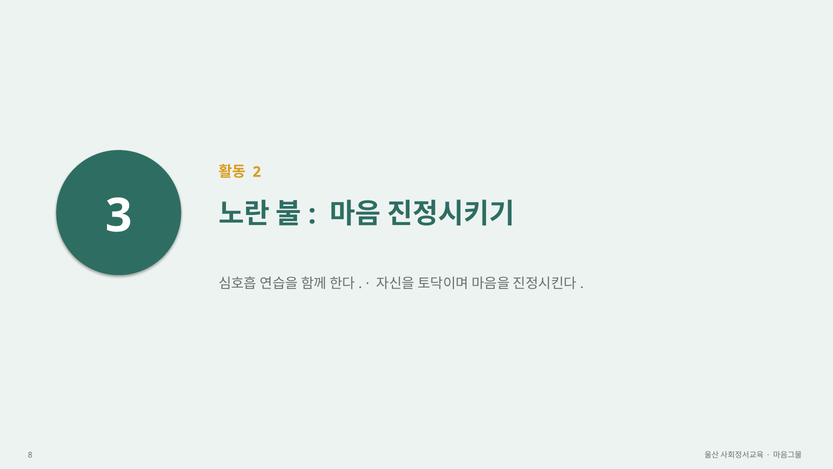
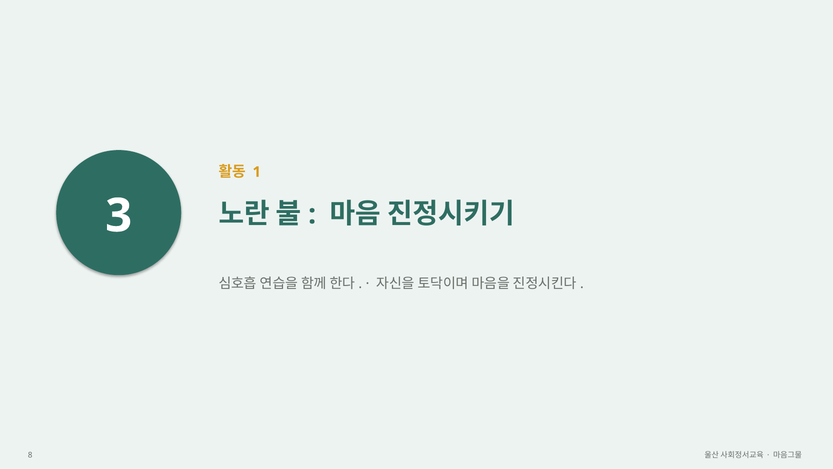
2: 2 -> 1 (257, 172)
